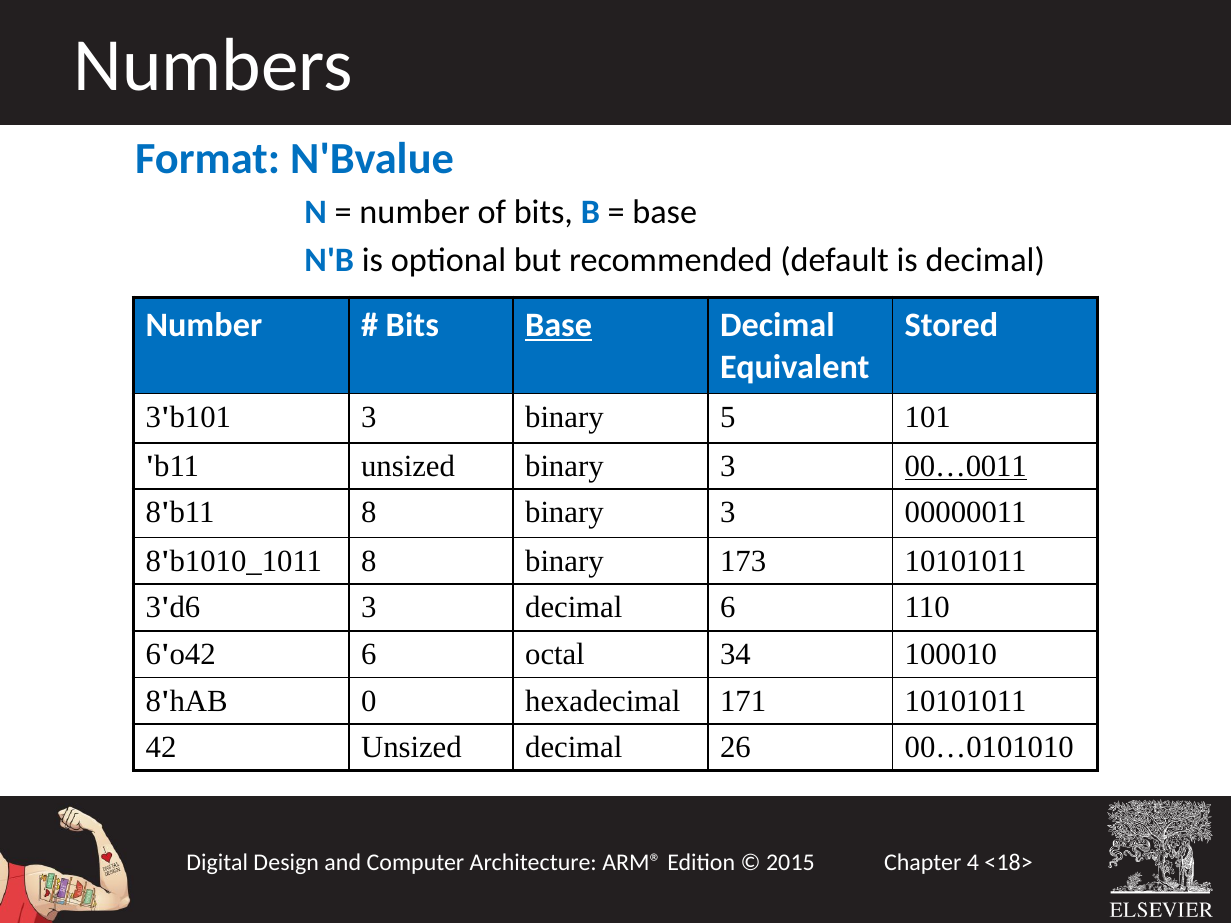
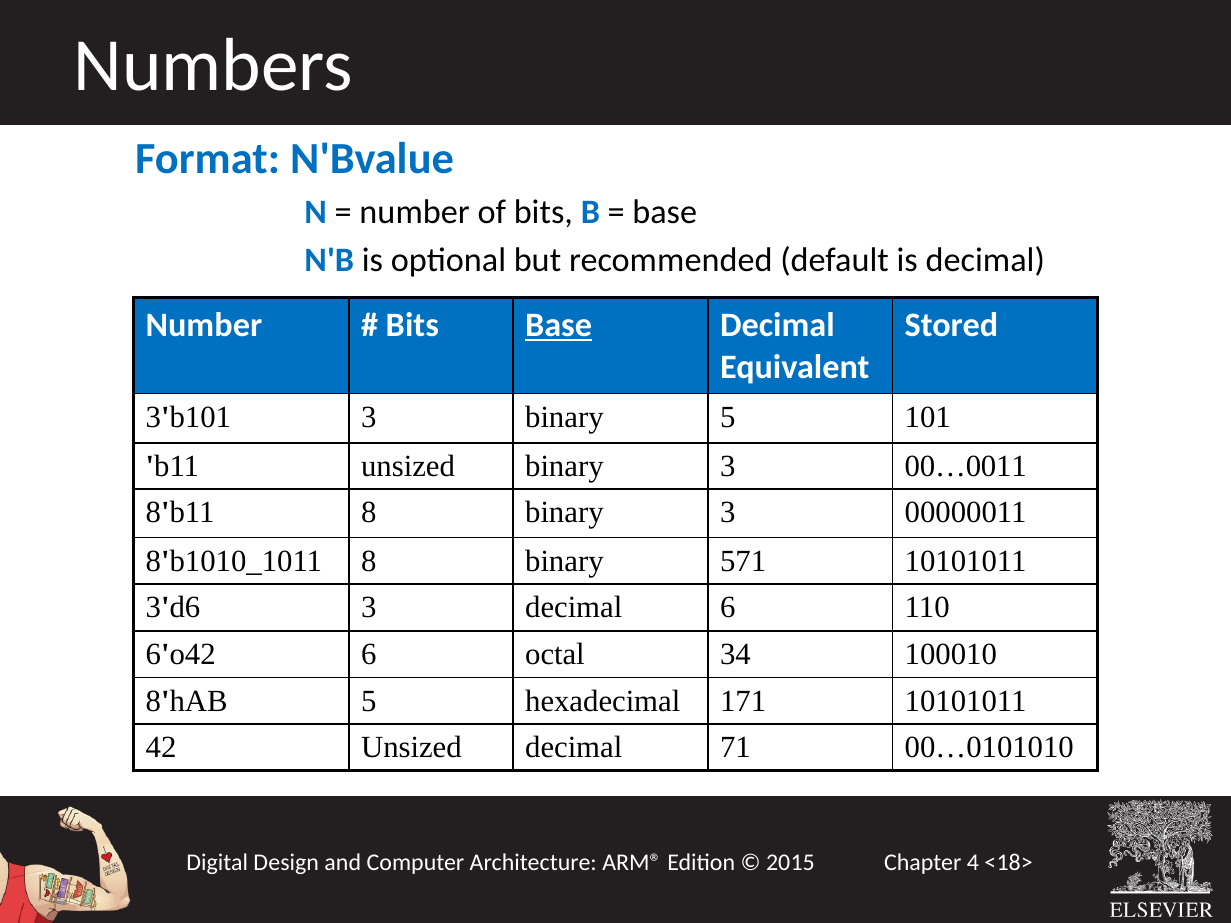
00…0011 underline: present -> none (966, 466)
173: 173 -> 571 (743, 561)
8'hAB 0: 0 -> 5 (369, 701)
26: 26 -> 71 (735, 748)
